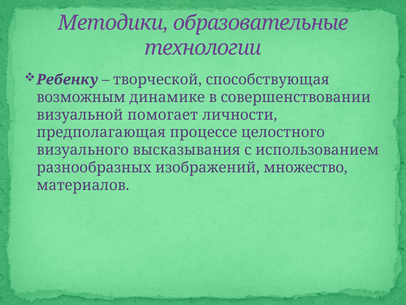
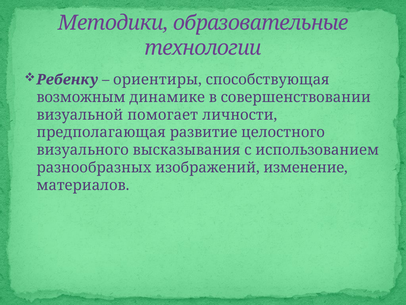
творческой: творческой -> ориентиры (157, 79)
процессе: процессе -> развитие (204, 132)
множество: множество -> изменение (306, 167)
